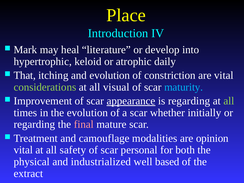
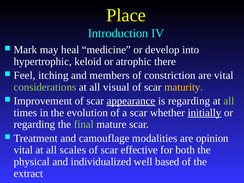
literature: literature -> medicine (106, 50)
daily: daily -> there (165, 61)
That: That -> Feel (25, 75)
and evolution: evolution -> members (110, 75)
maturity colour: light blue -> yellow (184, 87)
initially underline: none -> present (205, 113)
final colour: pink -> light green (84, 124)
safety: safety -> scales (73, 150)
personal: personal -> effective (139, 150)
industrialized: industrialized -> individualized (101, 162)
